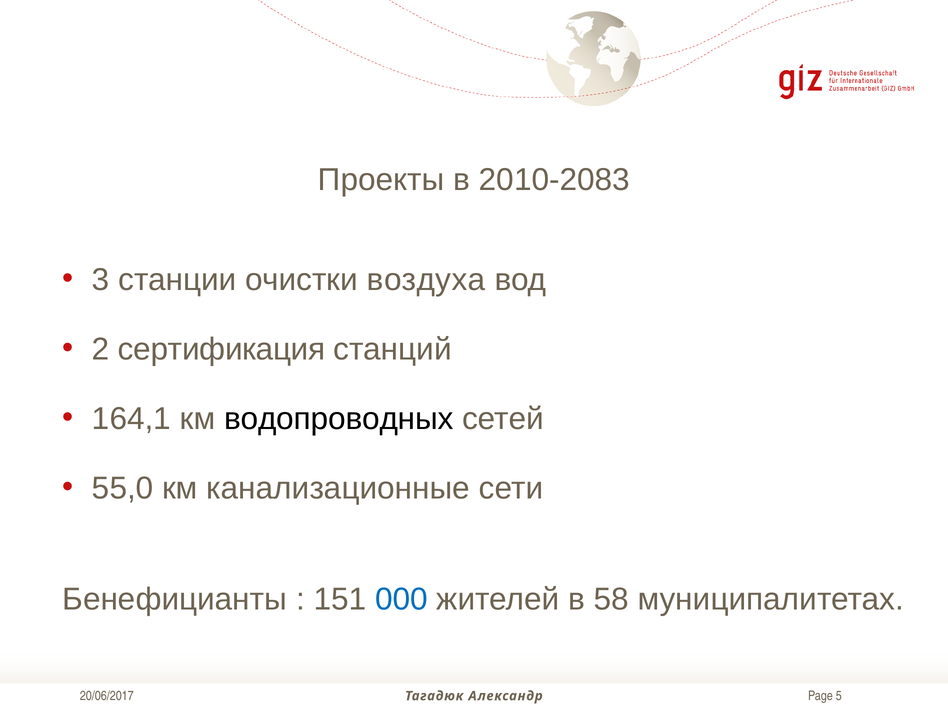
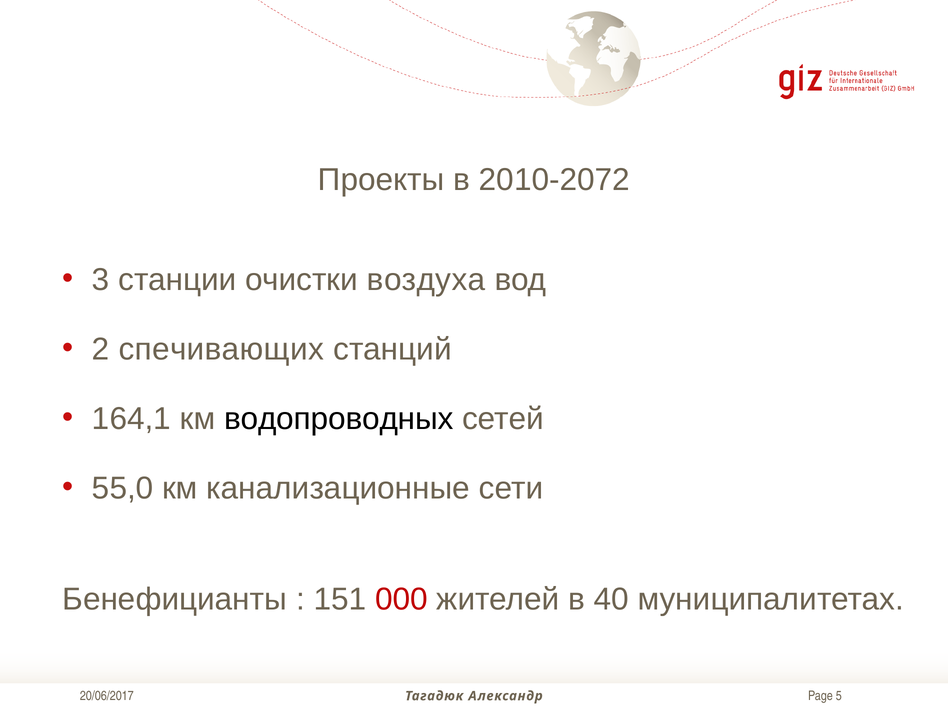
2010-2083: 2010-2083 -> 2010-2072 (554, 180)
сертификация: сертификация -> спечивающих (221, 349)
000 colour: blue -> red (401, 599)
58: 58 -> 40 (611, 599)
